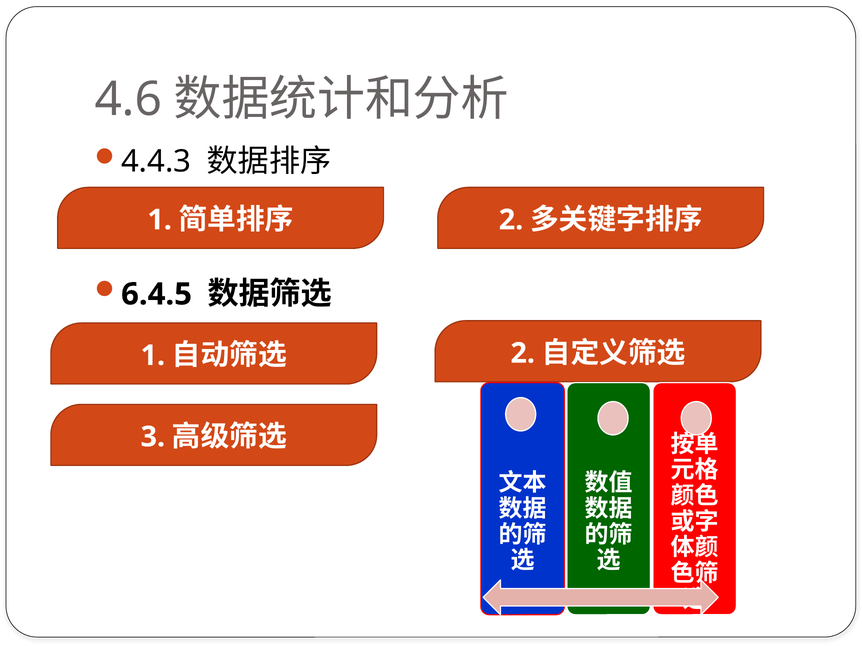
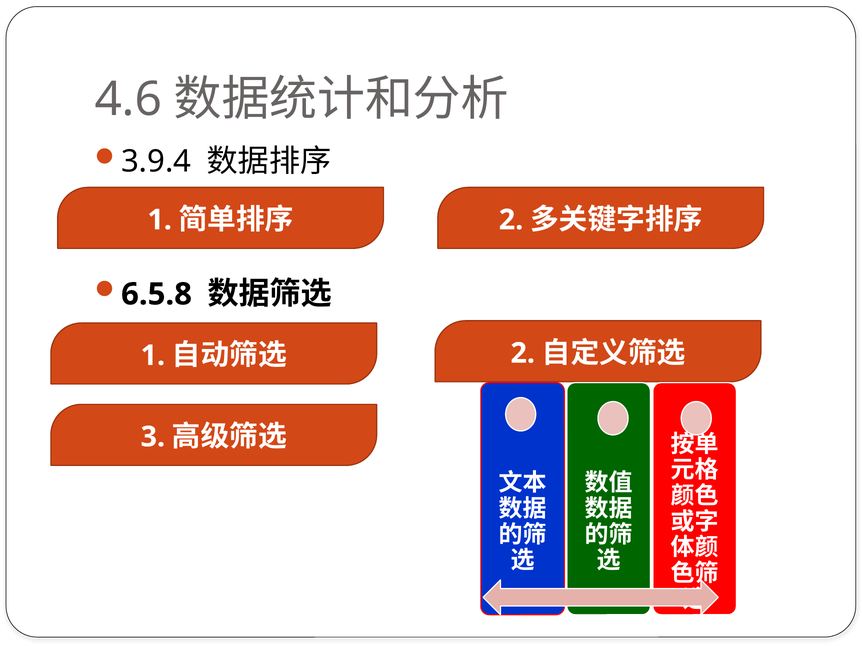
4.4.3: 4.4.3 -> 3.9.4 (156, 162)
6.4.5: 6.4.5 -> 6.5.8 (157, 294)
